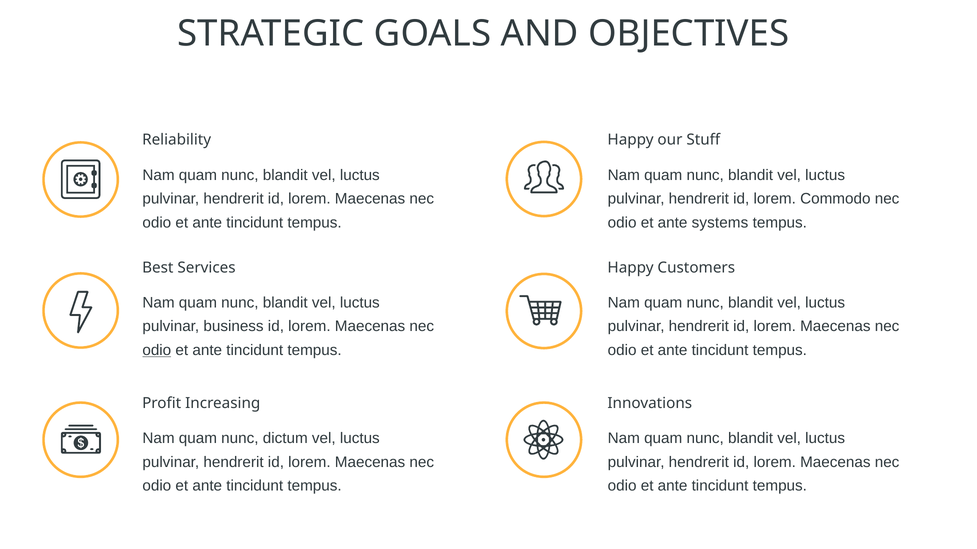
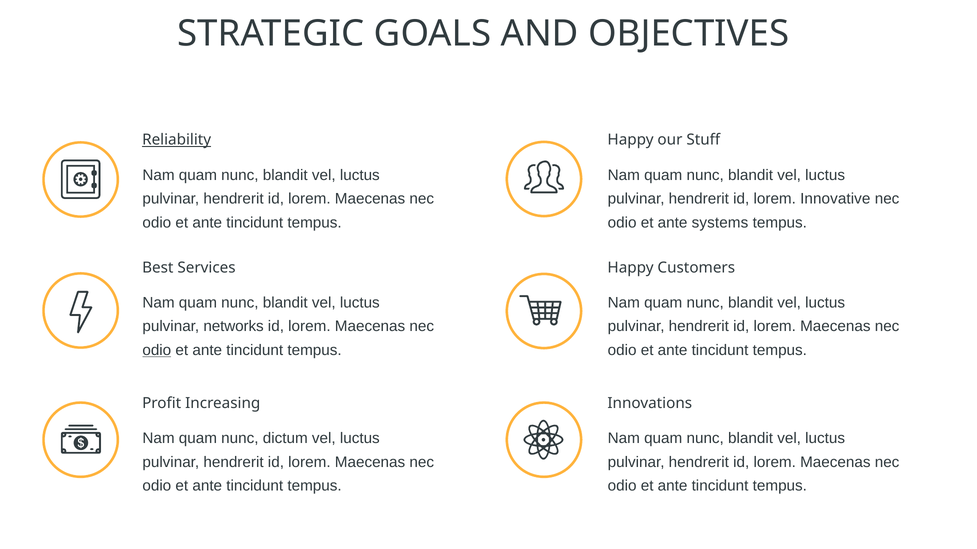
Reliability underline: none -> present (177, 140)
Commodo: Commodo -> Innovative (835, 199)
business: business -> networks (234, 327)
